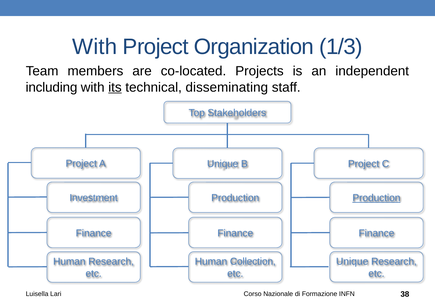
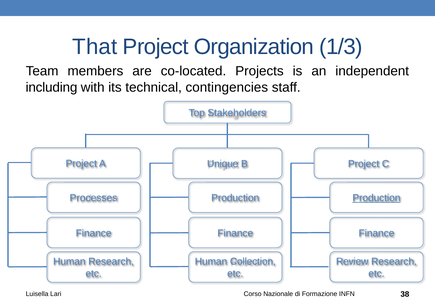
With: With -> That (95, 47)
its underline: present -> none (115, 87)
disseminating: disseminating -> contingencies (227, 87)
Investment: Investment -> Processes (93, 198)
Unique: Unique -> Review (352, 262)
